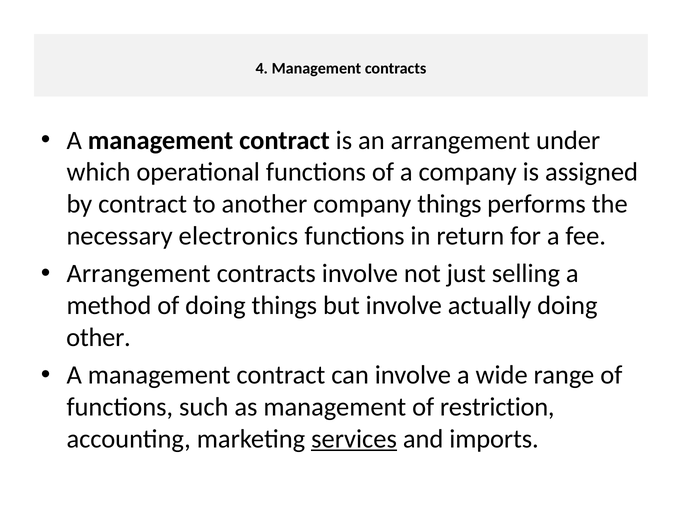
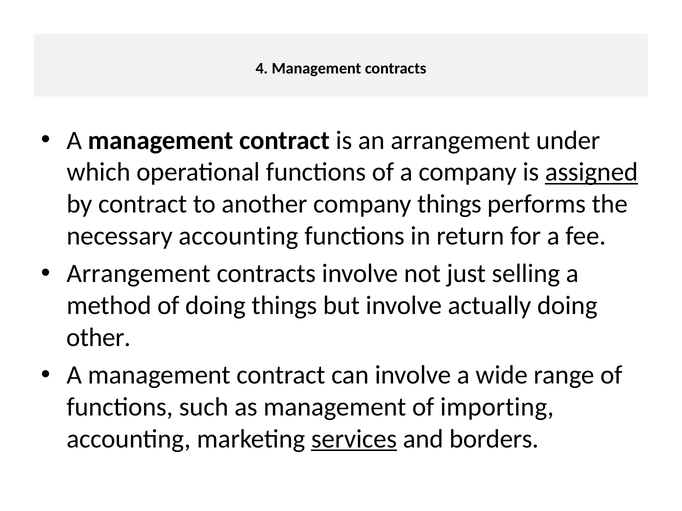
assigned underline: none -> present (592, 172)
necessary electronics: electronics -> accounting (238, 236)
restriction: restriction -> importing (497, 407)
imports: imports -> borders (494, 439)
